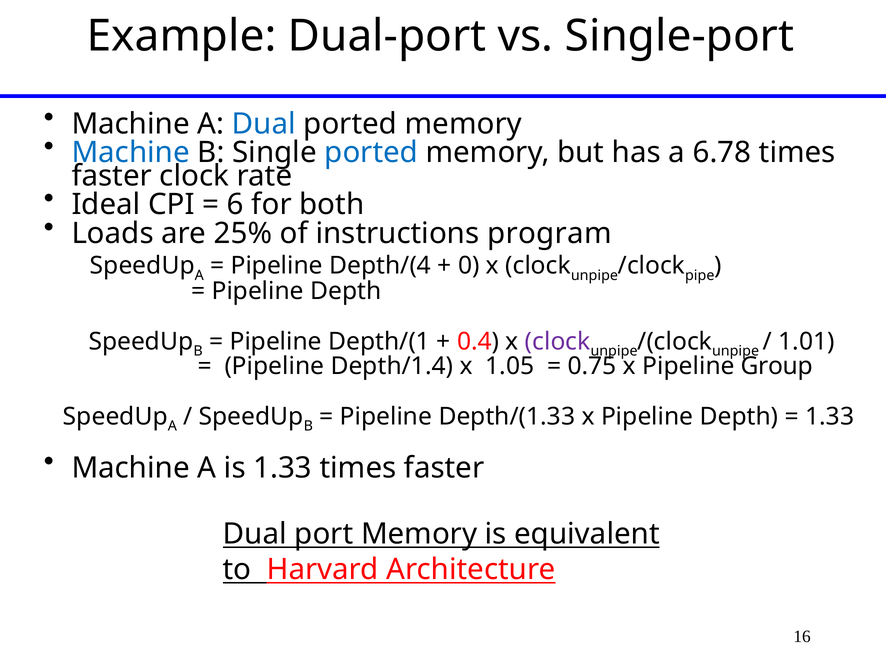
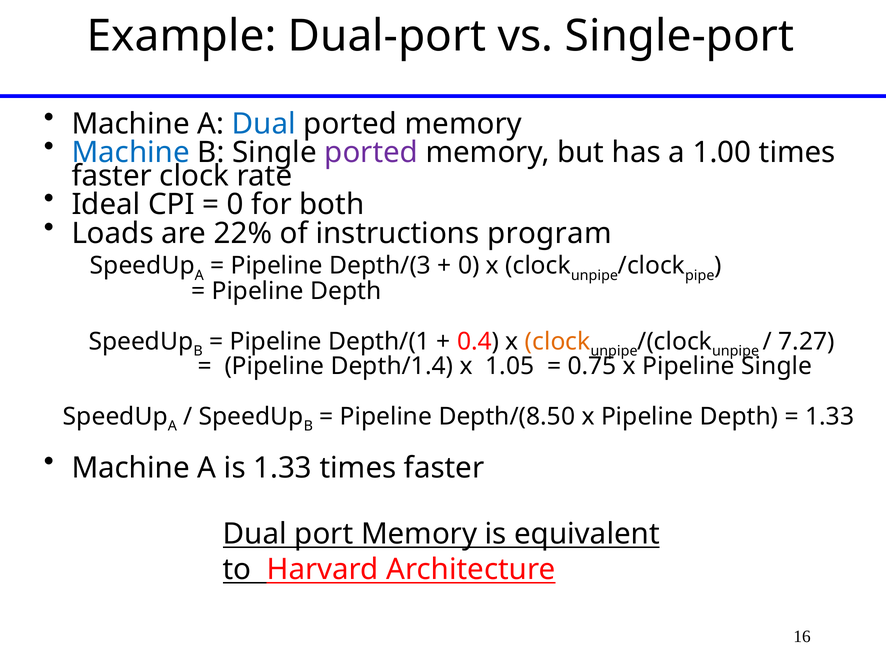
ported colour: blue -> purple (371, 153)
6.78: 6.78 -> 1.00 (722, 153)
6: 6 -> 0 (235, 205)
25%: 25% -> 22% (243, 233)
Depth/(4: Depth/(4 -> Depth/(3 (380, 266)
clock colour: purple -> orange (558, 341)
1.01: 1.01 -> 7.27 (806, 341)
Pipeline Group: Group -> Single (777, 366)
Depth/(1.33: Depth/(1.33 -> Depth/(8.50 (507, 416)
